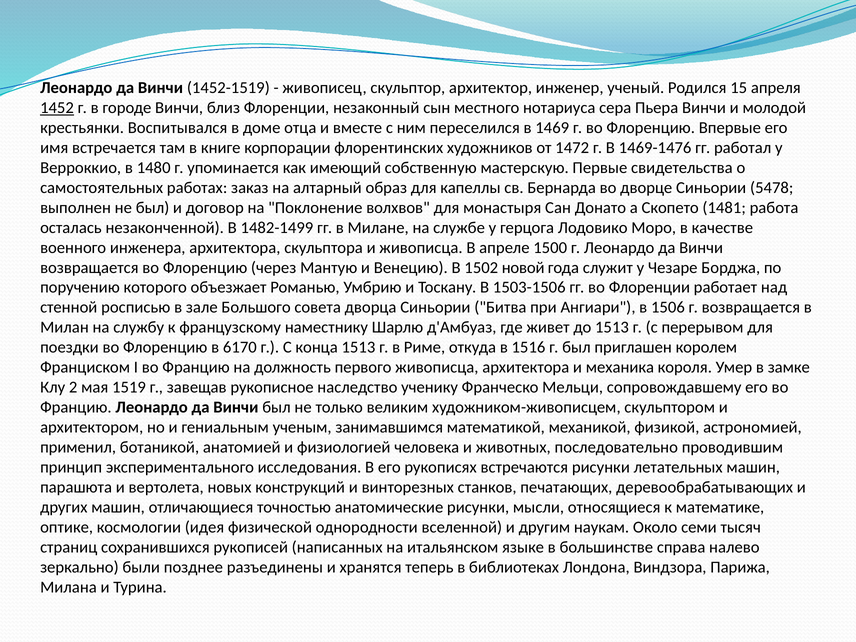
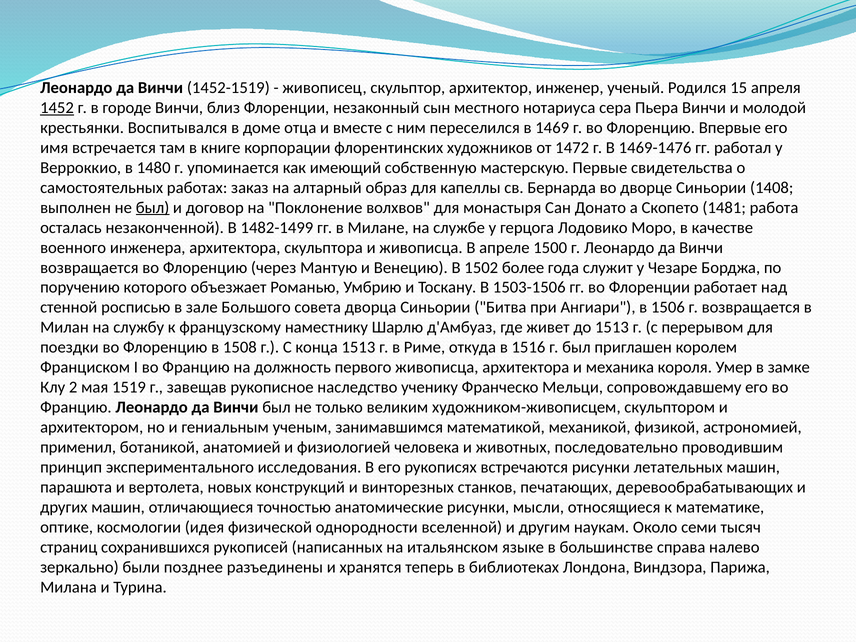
5478: 5478 -> 1408 (772, 188)
был underline: none -> present (153, 208)
новой: новой -> более (523, 268)
6170: 6170 -> 1508 (240, 347)
